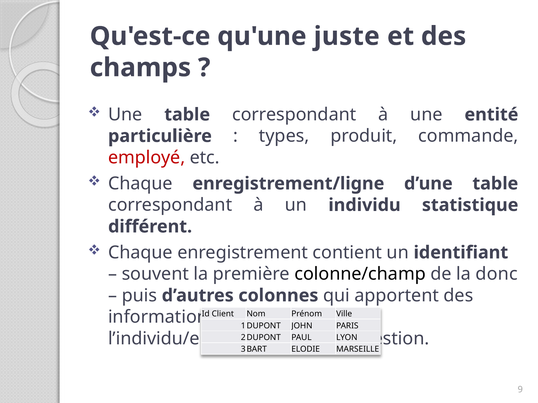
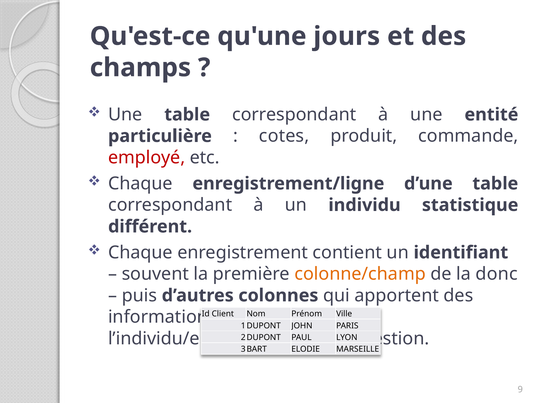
juste: juste -> jours (347, 36)
types: types -> cotes (284, 136)
colonne/champ colour: black -> orange (360, 274)
